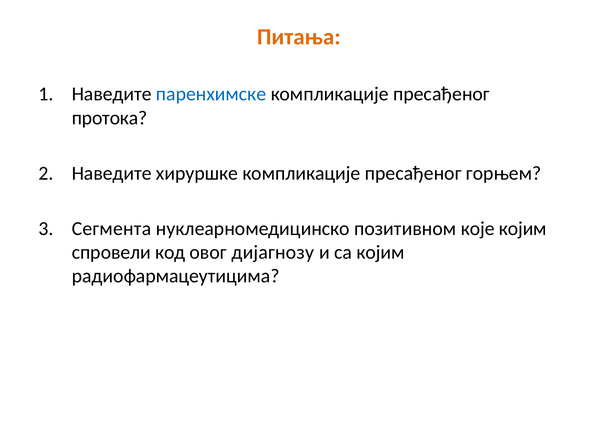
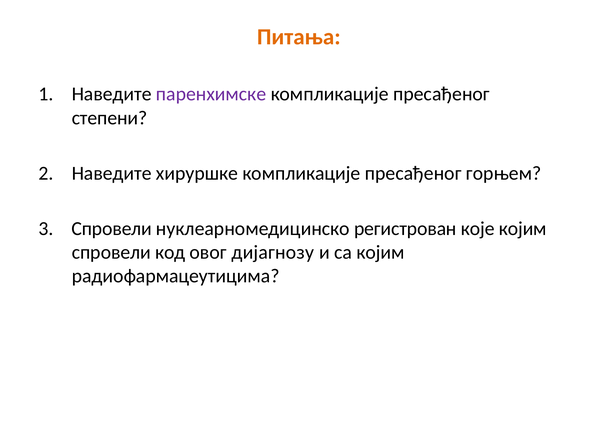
паренхимске colour: blue -> purple (211, 94)
протока: протока -> степени (110, 118)
Сегмента: Сегмента -> Спровели (112, 228)
позитивном: позитивном -> регистрован (405, 228)
